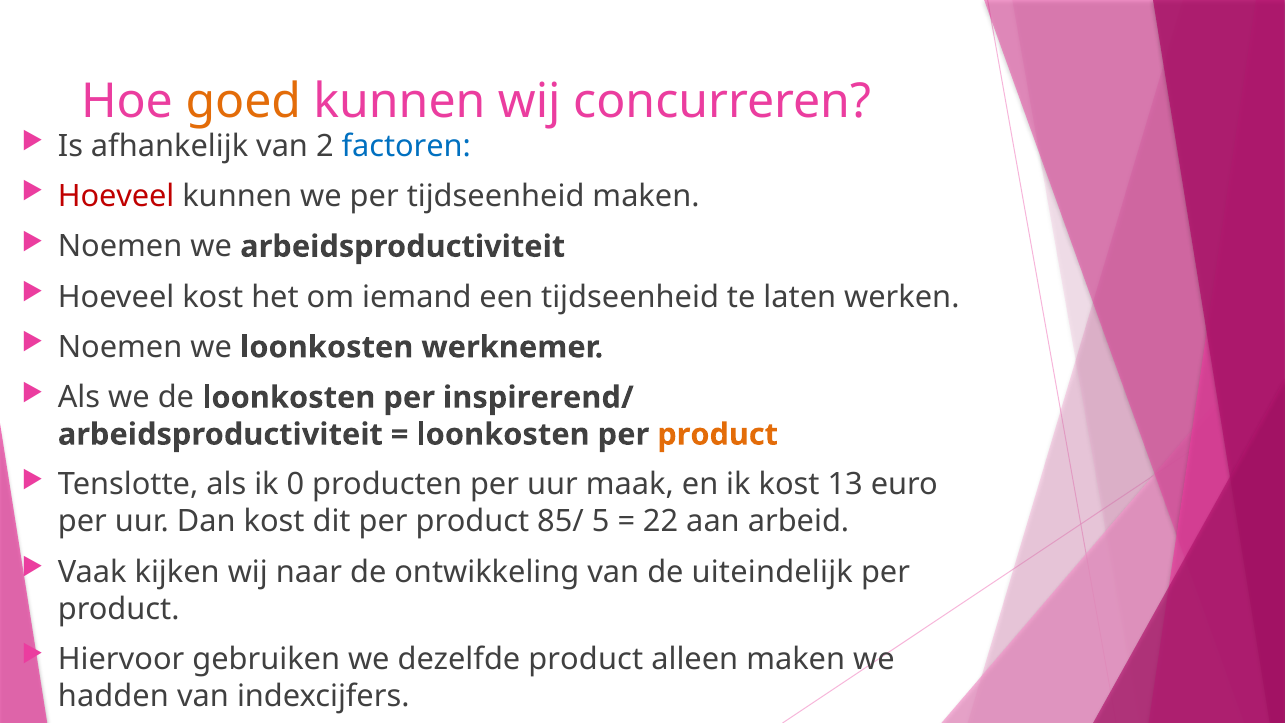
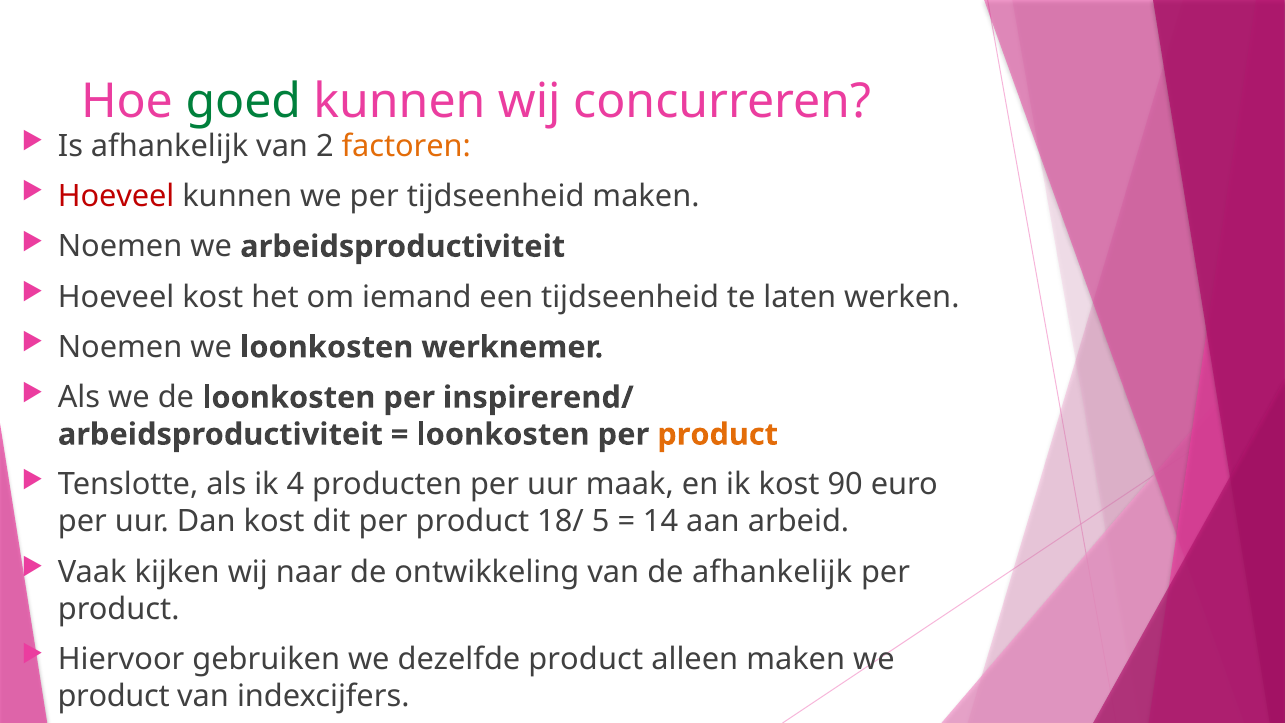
goed colour: orange -> green (243, 101)
factoren colour: blue -> orange (406, 146)
0: 0 -> 4 (295, 485)
13: 13 -> 90 (845, 485)
85/: 85/ -> 18/ (561, 522)
22: 22 -> 14 (661, 522)
de uiteindelijk: uiteindelijk -> afhankelijk (772, 572)
hadden: hadden -> product (114, 696)
